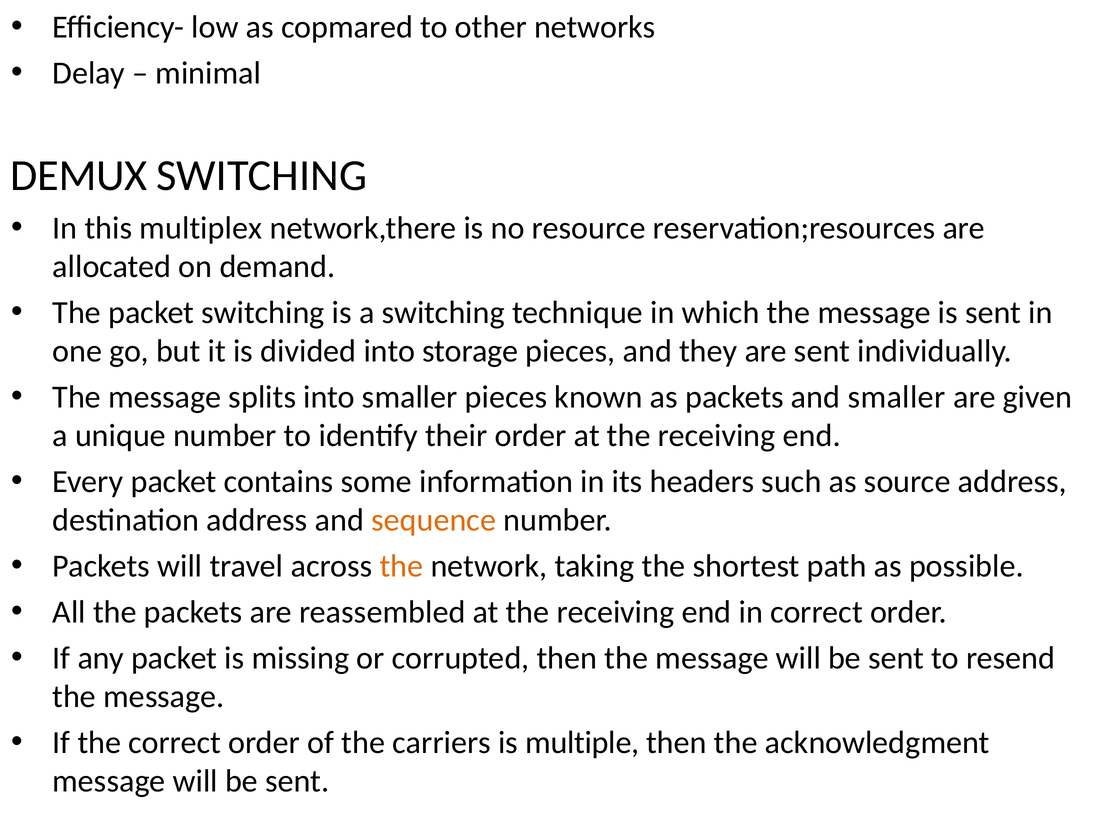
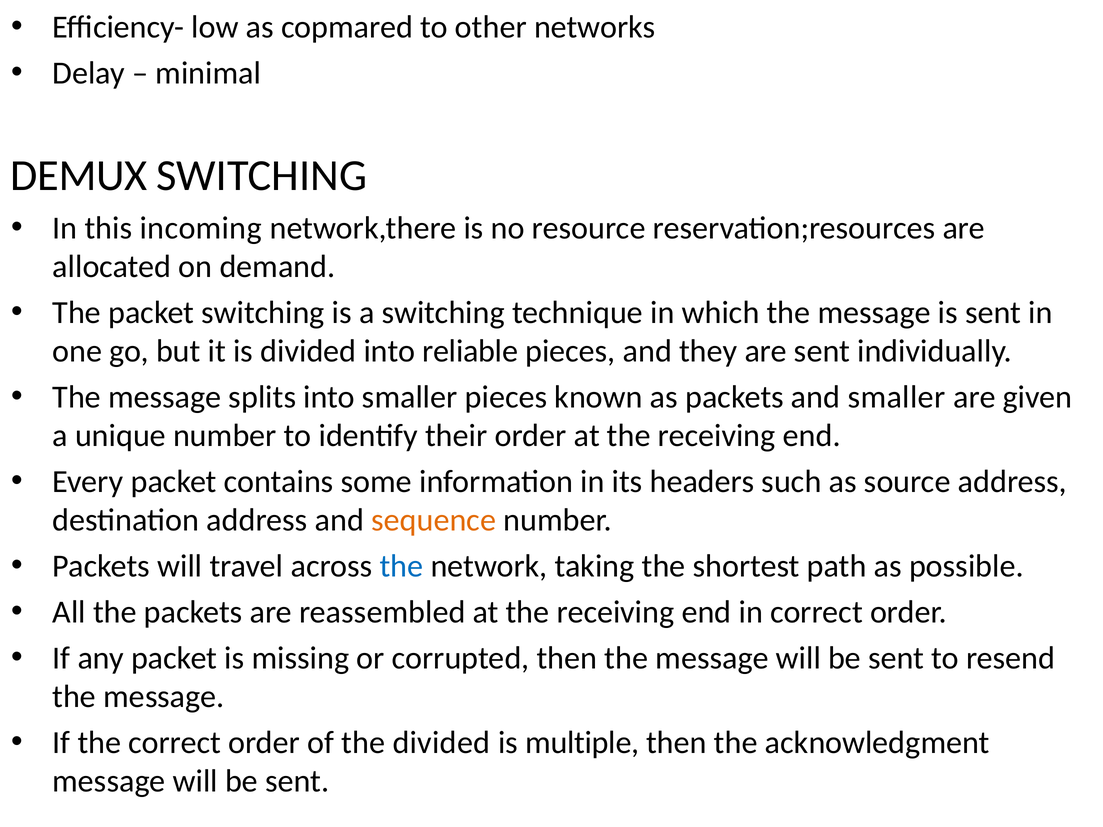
multiplex: multiplex -> incoming (201, 228)
storage: storage -> reliable (470, 351)
the colour: orange -> blue (401, 566)
the carriers: carriers -> divided (441, 743)
